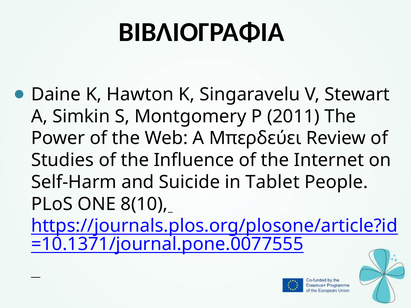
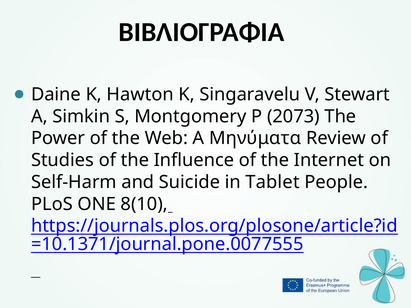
2011: 2011 -> 2073 (293, 116)
Μπερδεύει: Μπερδεύει -> Μηνύματα (255, 138)
